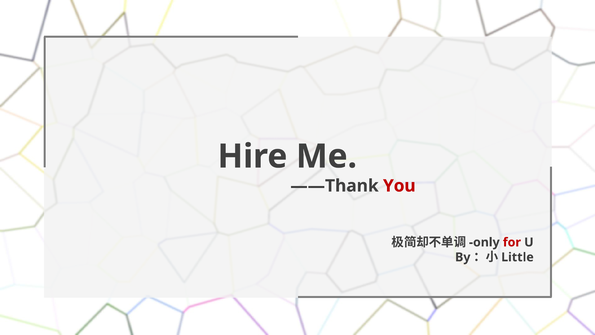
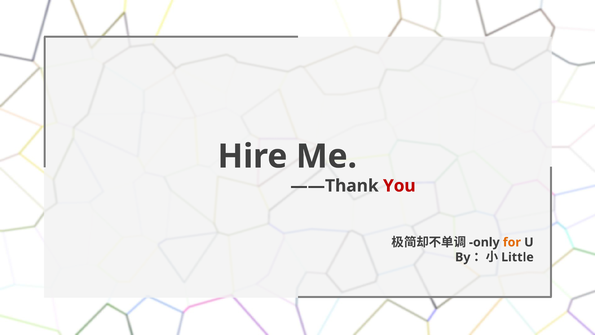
for colour: red -> orange (512, 242)
